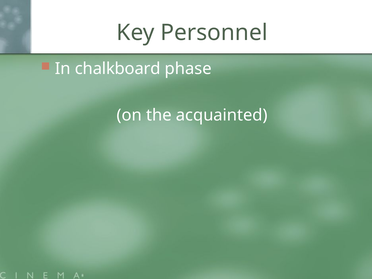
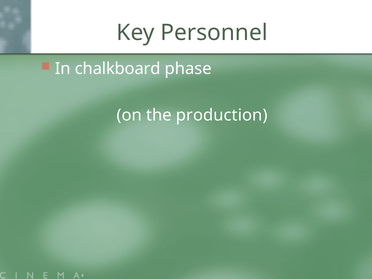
acquainted: acquainted -> production (222, 115)
